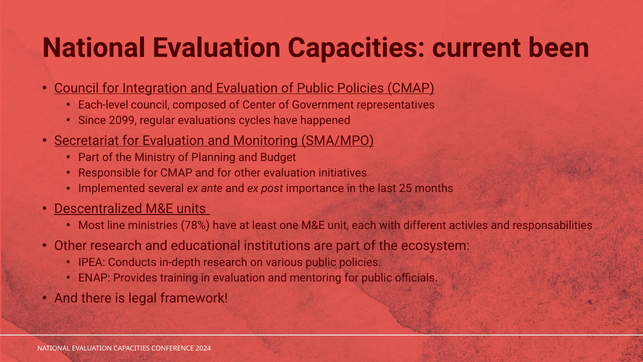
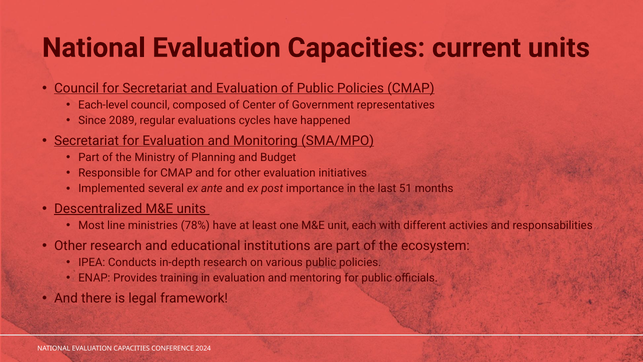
current been: been -> units (559, 48)
for Integration: Integration -> Secretariat (155, 88)
2099: 2099 -> 2089 (123, 120)
25: 25 -> 51 (406, 189)
